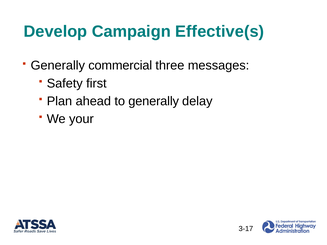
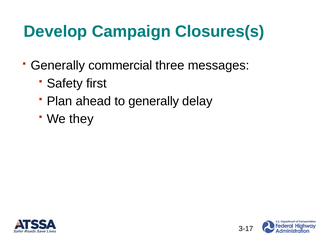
Effective(s: Effective(s -> Closures(s (220, 32)
your: your -> they (81, 119)
